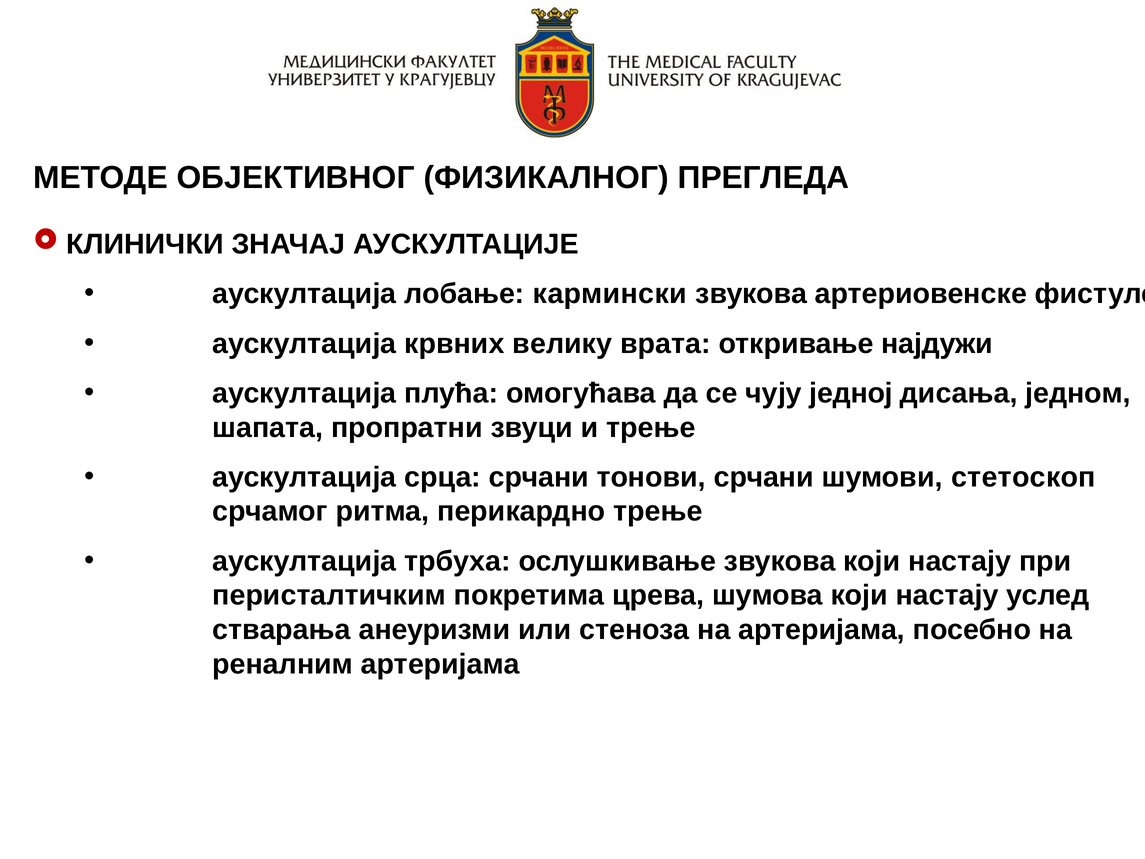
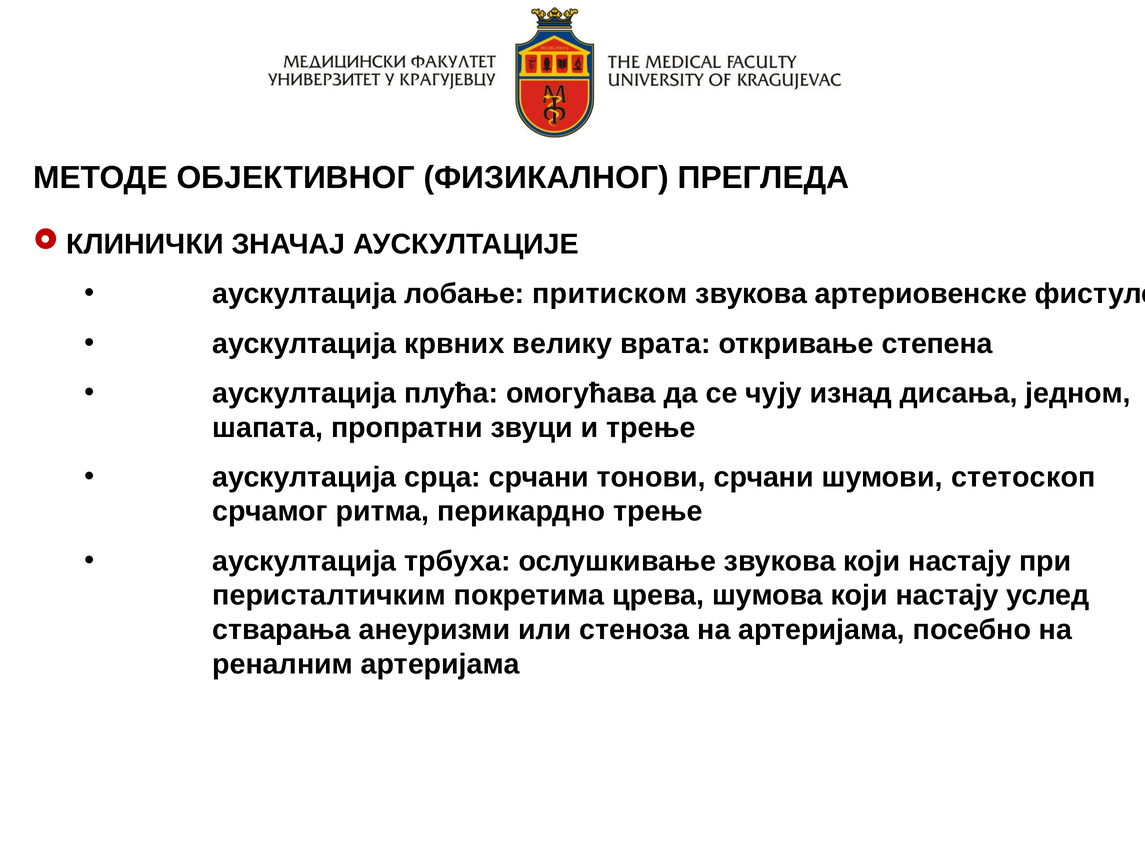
кармински: кармински -> притиском (610, 294)
најдужи: најдужи -> степена (937, 344)
једној: једној -> изнад (851, 393)
